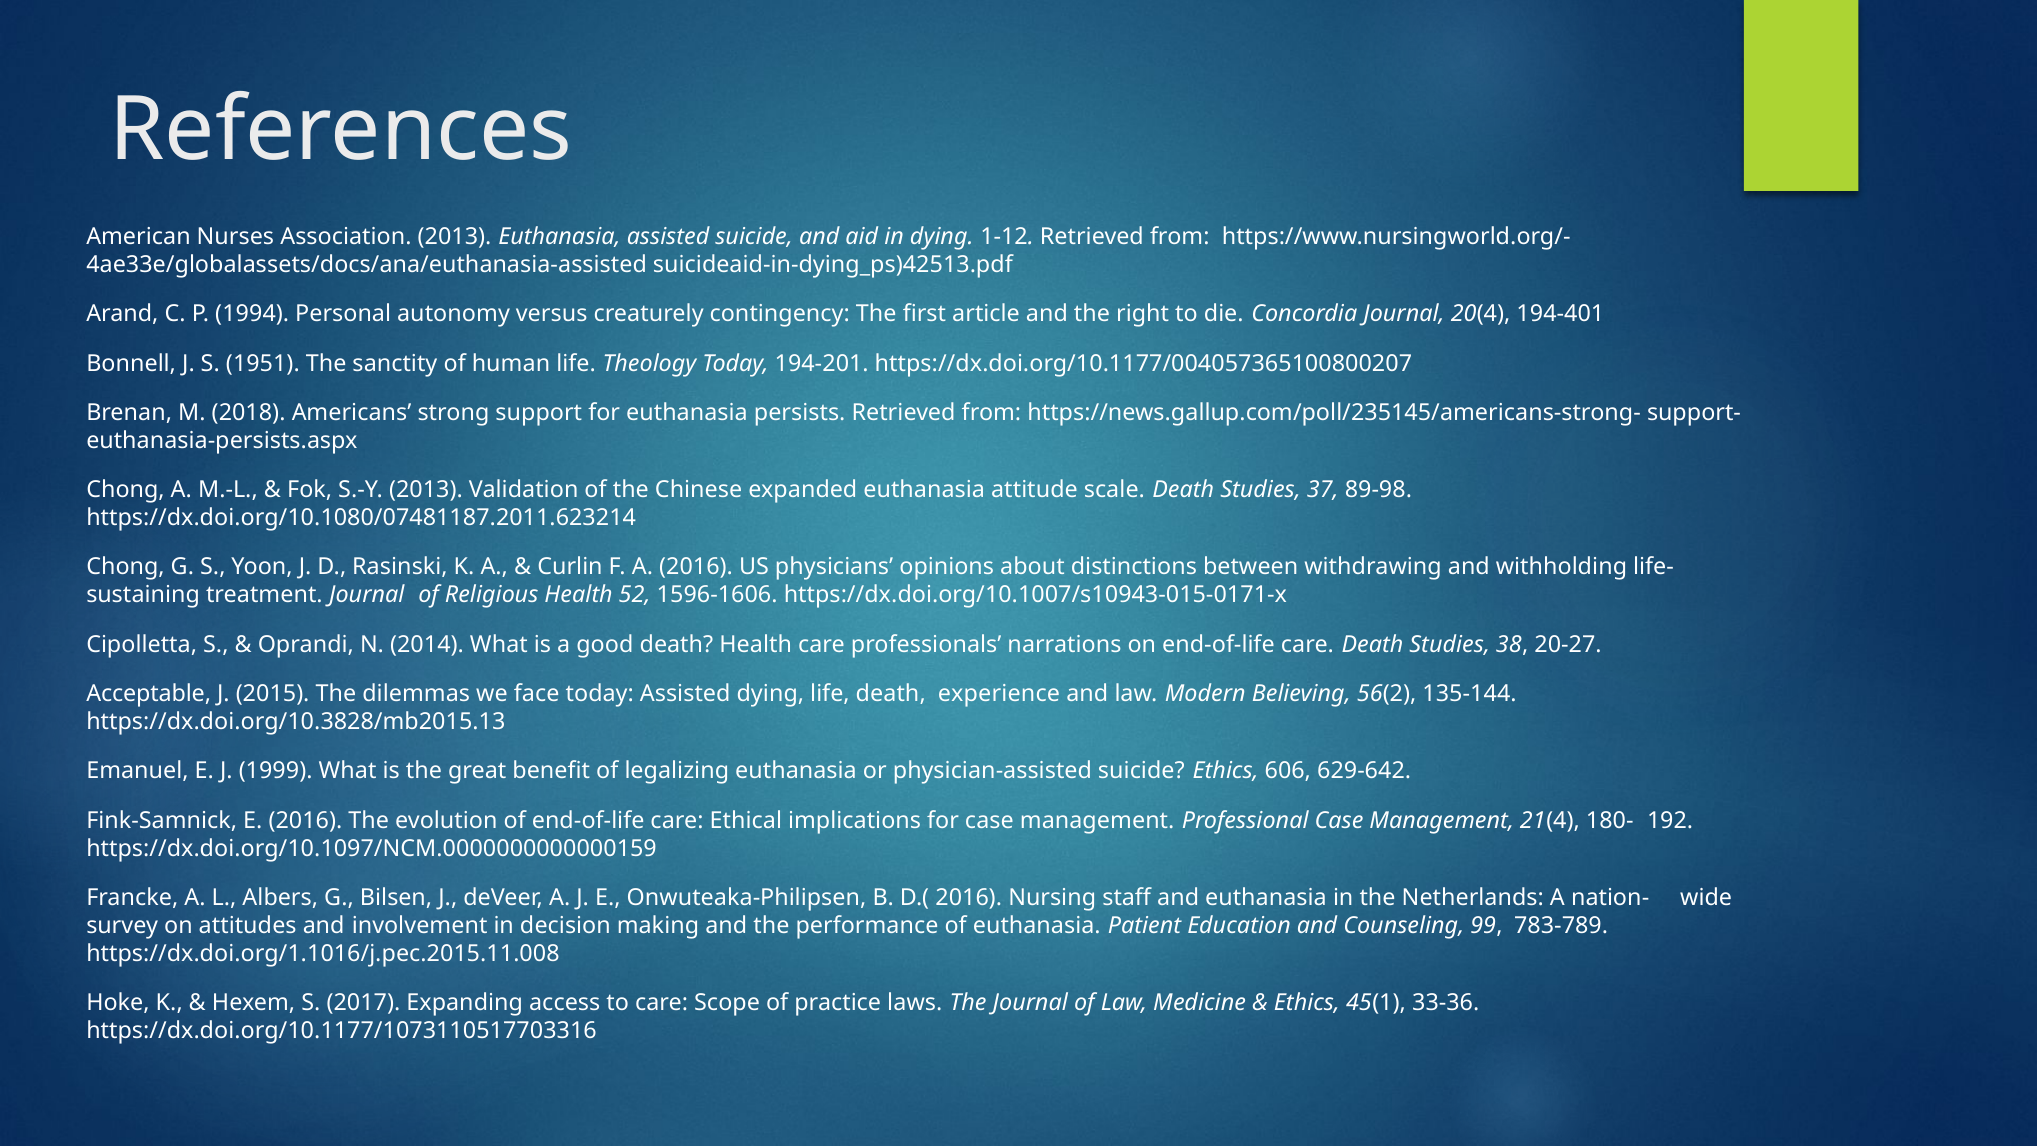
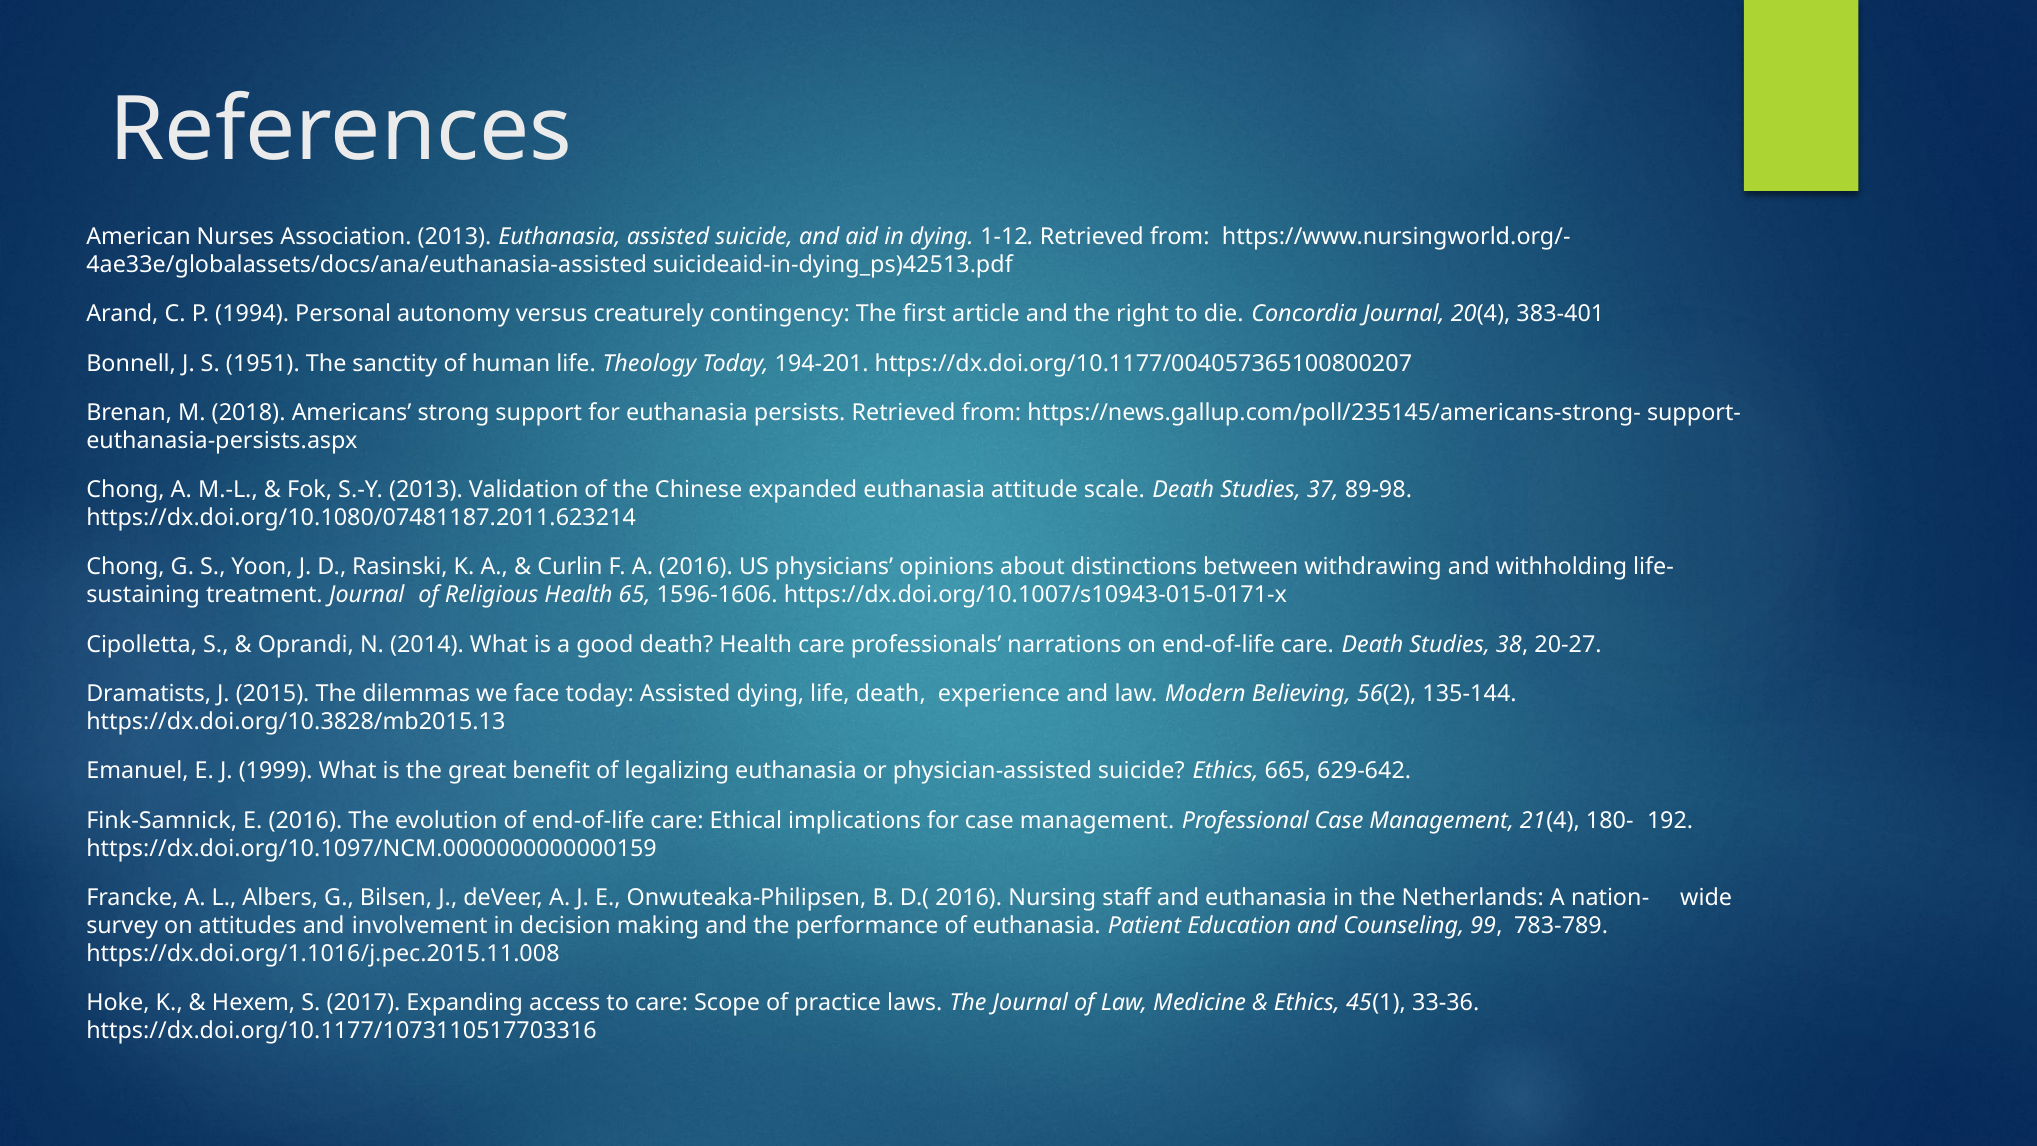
194-401: 194-401 -> 383-401 (1560, 314)
52: 52 -> 65 (635, 595)
Acceptable: Acceptable -> Dramatists (149, 694)
606: 606 -> 665 (1288, 771)
